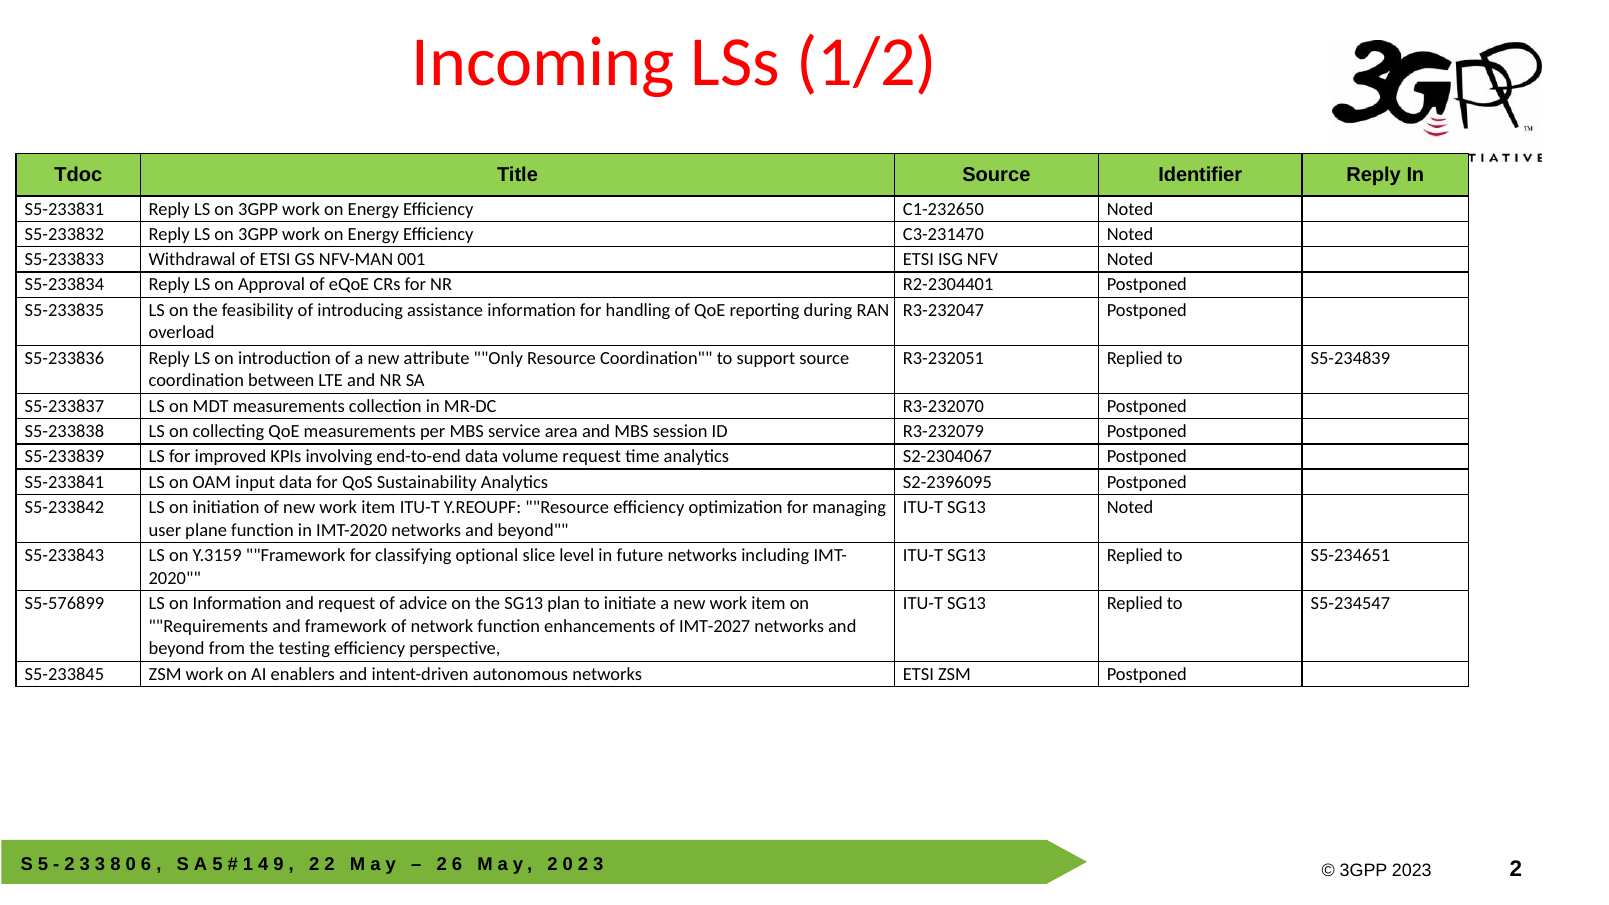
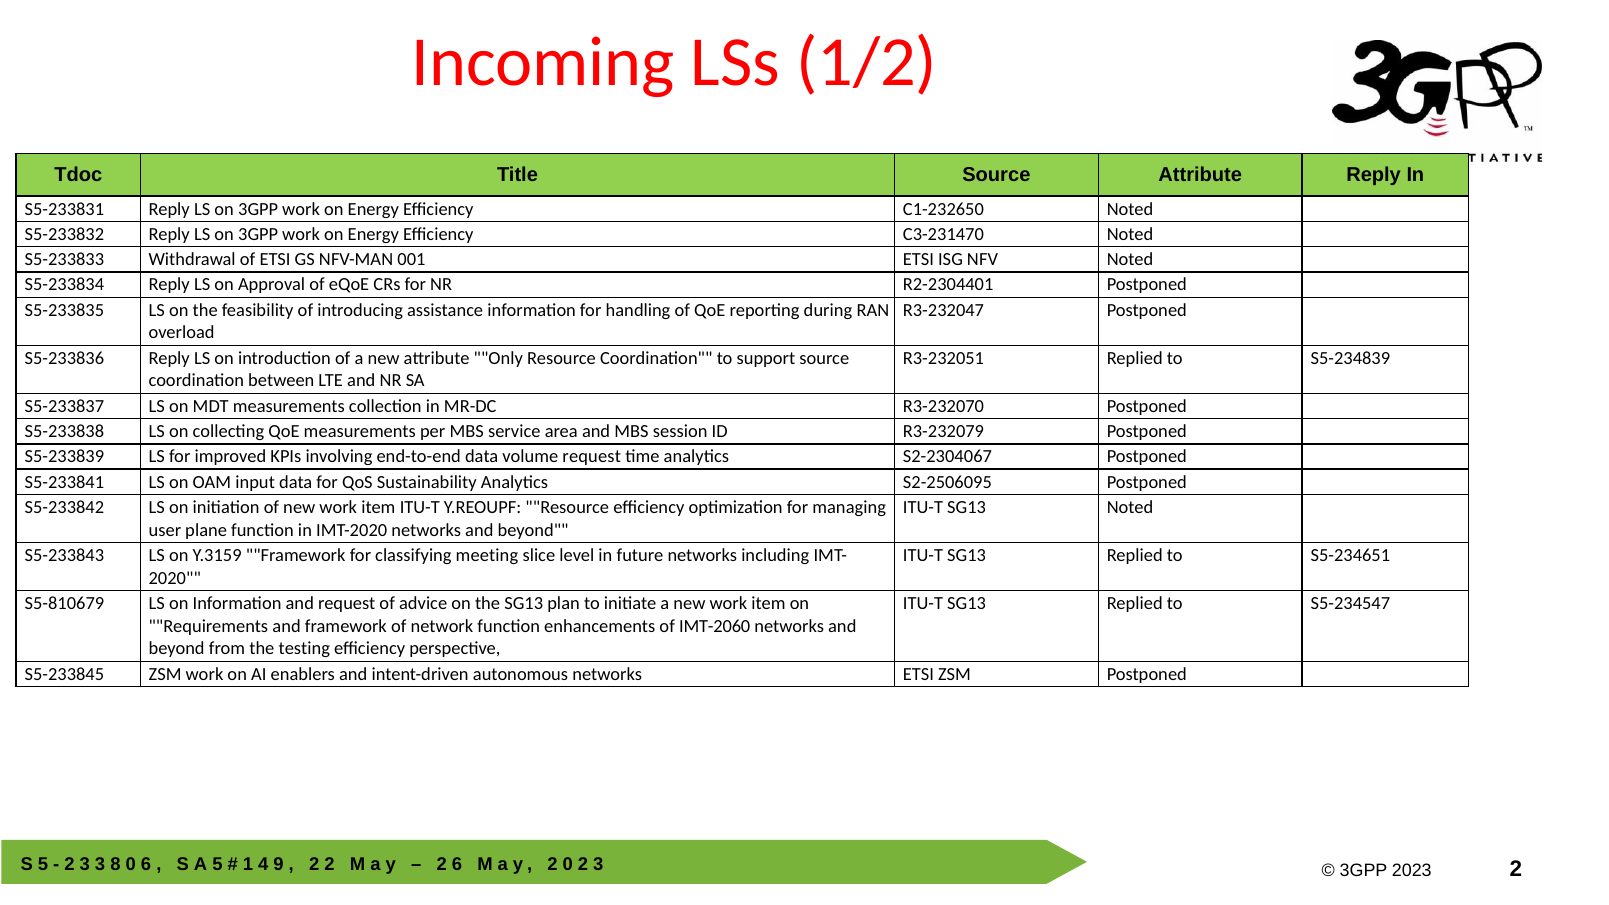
Source Identifier: Identifier -> Attribute (1200, 175)
S2-2396095: S2-2396095 -> S2-2506095 (947, 482)
optional: optional -> meeting (487, 555)
S5-576899: S5-576899 -> S5-810679 (64, 603)
IMT-2027: IMT-2027 -> IMT-2060 (715, 626)
